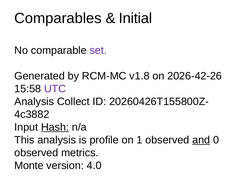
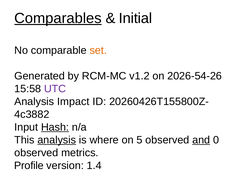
Comparables underline: none -> present (58, 18)
set colour: purple -> orange (98, 50)
v1.8: v1.8 -> v1.2 (139, 76)
2026-42-26: 2026-42-26 -> 2026-54-26 (195, 76)
Collect: Collect -> Impact (73, 102)
analysis underline: none -> present (57, 140)
profile: profile -> where (104, 140)
1: 1 -> 5 (139, 140)
Monte: Monte -> Profile (29, 166)
4.0: 4.0 -> 1.4 (94, 166)
